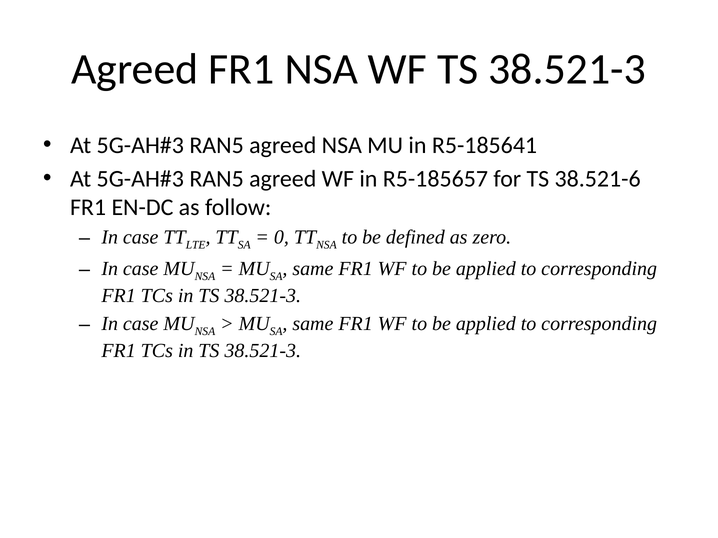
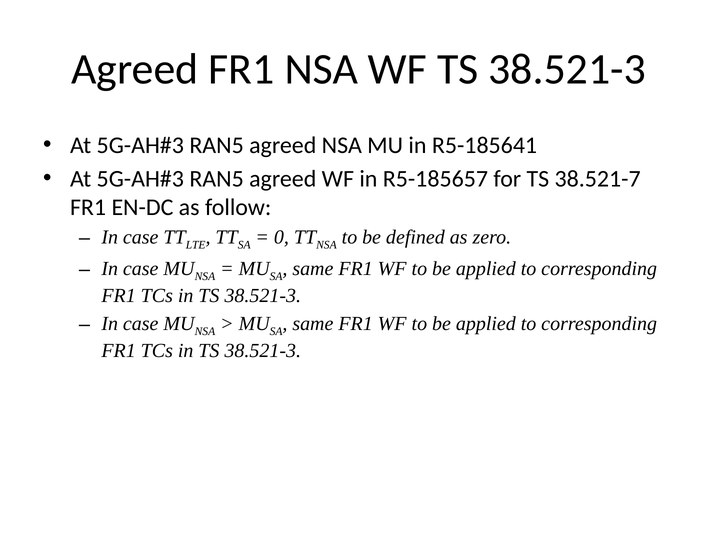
38.521-6: 38.521-6 -> 38.521-7 (598, 179)
